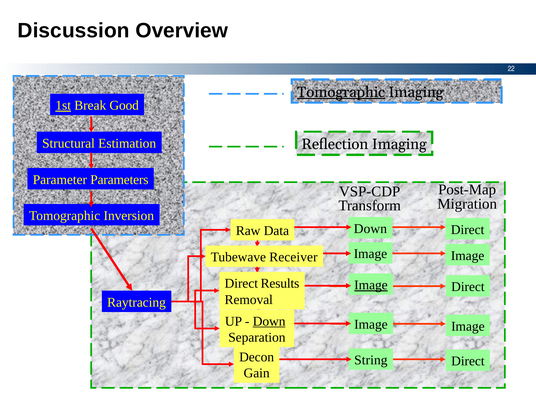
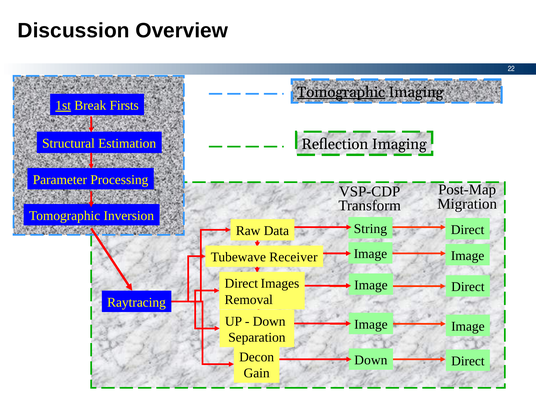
Good: Good -> Firsts (124, 105)
Parameters: Parameters -> Processing (119, 180)
Down: Down -> String (370, 229)
Results: Results -> Images (280, 283)
Image underline: present -> none (371, 285)
Down underline: present -> none (269, 321)
String: String -> Down (371, 360)
